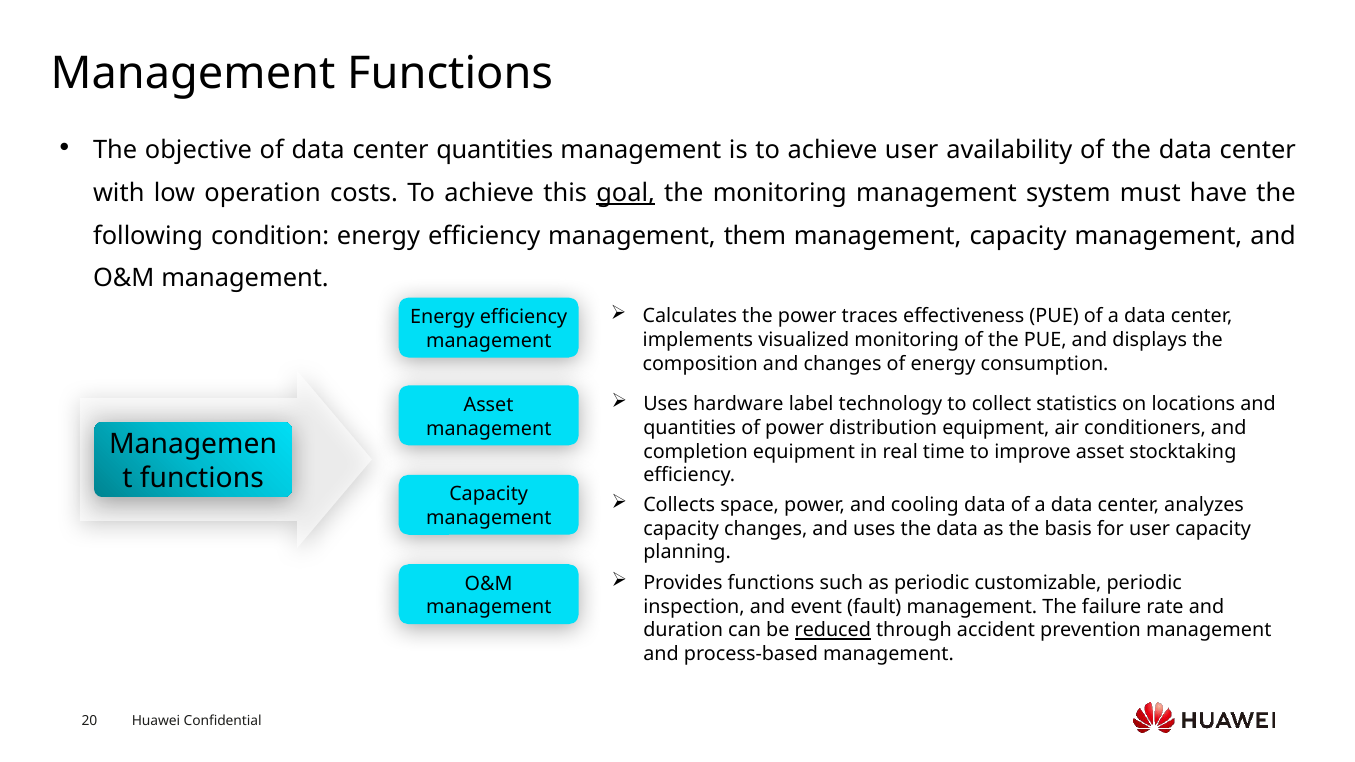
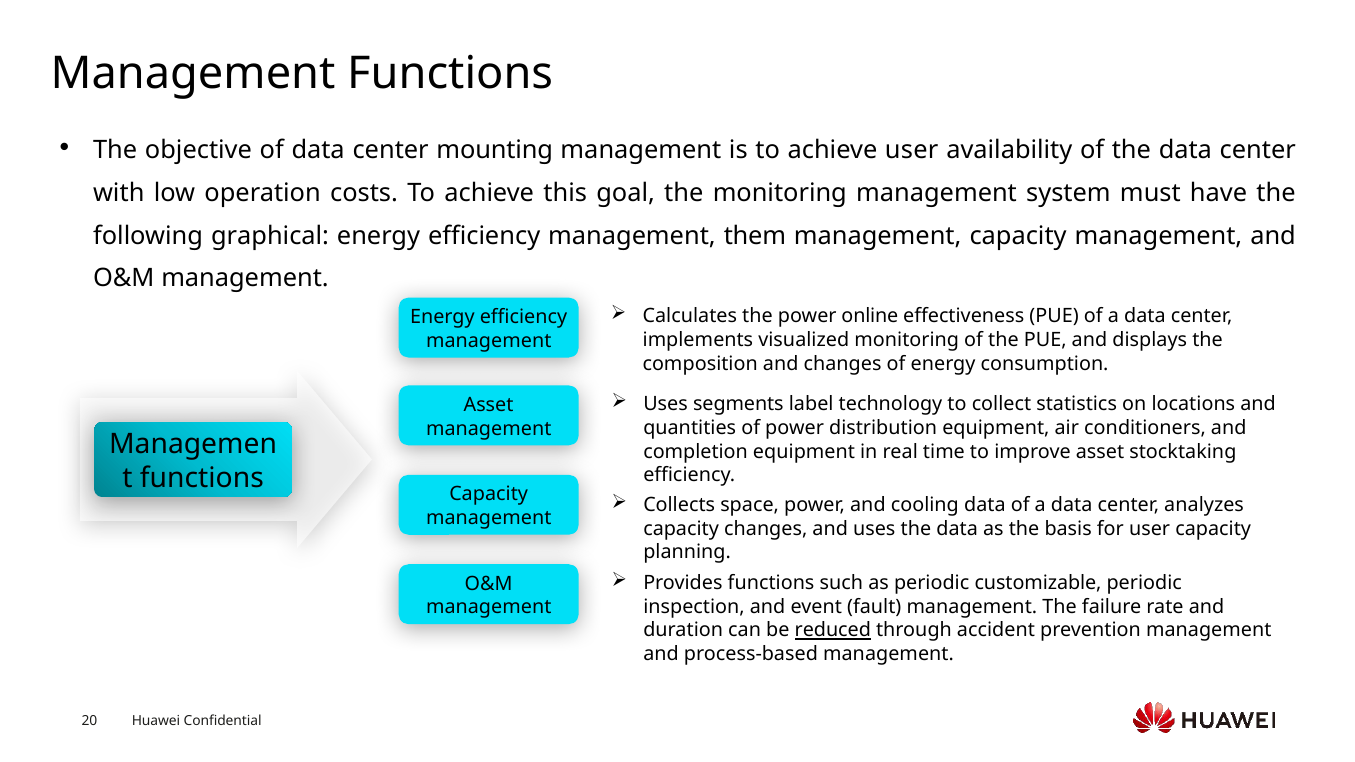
center quantities: quantities -> mounting (495, 151)
goal underline: present -> none (626, 193)
condition: condition -> graphical (270, 236)
traces: traces -> online (870, 317)
hardware: hardware -> segments (738, 404)
